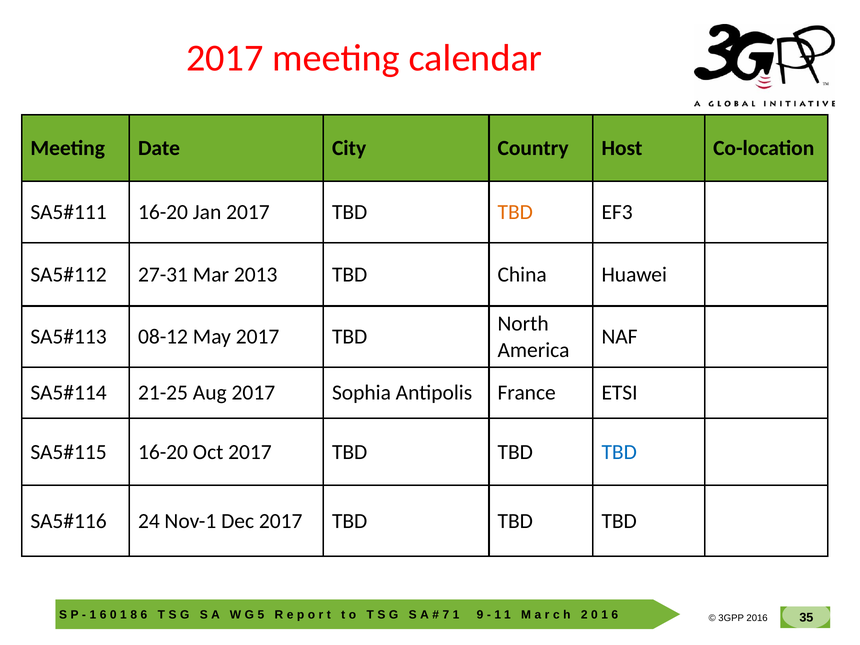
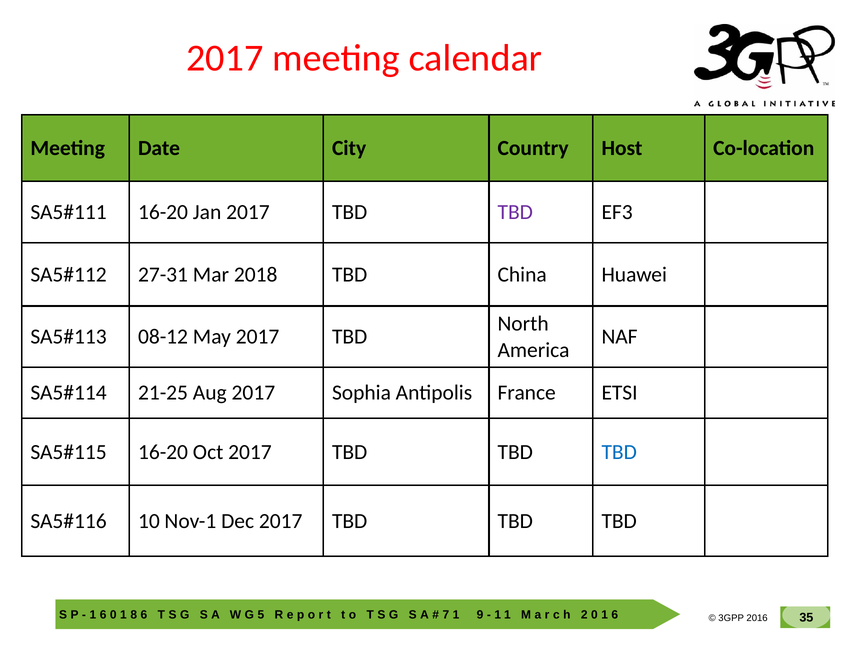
TBD colour: orange -> purple (515, 212)
2013: 2013 -> 2018 (256, 275)
24: 24 -> 10 (149, 521)
